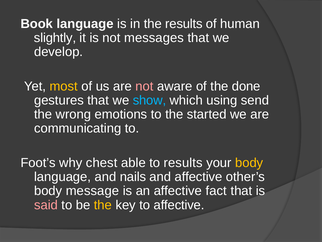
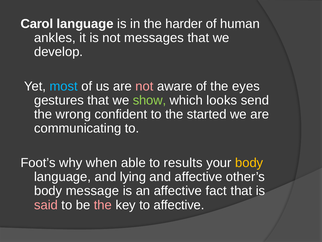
Book: Book -> Carol (37, 24)
the results: results -> harder (184, 24)
slightly: slightly -> ankles (55, 38)
most colour: yellow -> light blue (64, 86)
done: done -> eyes (246, 86)
show colour: light blue -> light green (149, 100)
using: using -> looks (222, 100)
emotions: emotions -> confident (121, 114)
chest: chest -> when (102, 163)
nails: nails -> lying (133, 177)
the colour: yellow -> pink (103, 205)
